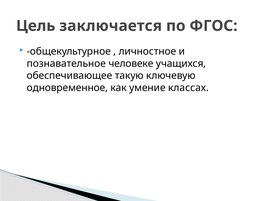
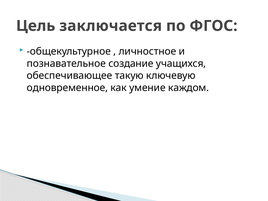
человеке: человеке -> создание (131, 64)
классах: классах -> каждом (189, 88)
